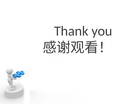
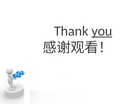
you underline: none -> present (102, 31)
